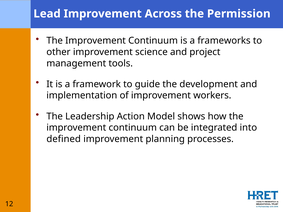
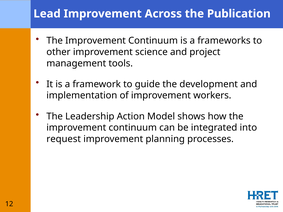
Permission: Permission -> Publication (239, 14)
defined: defined -> request (64, 139)
